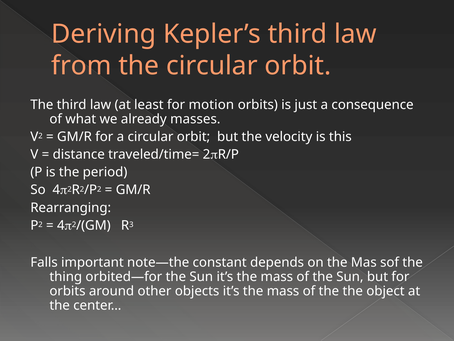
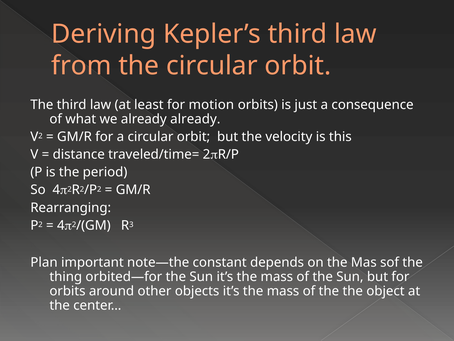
already masses: masses -> already (195, 119)
Falls: Falls -> Plan (44, 262)
